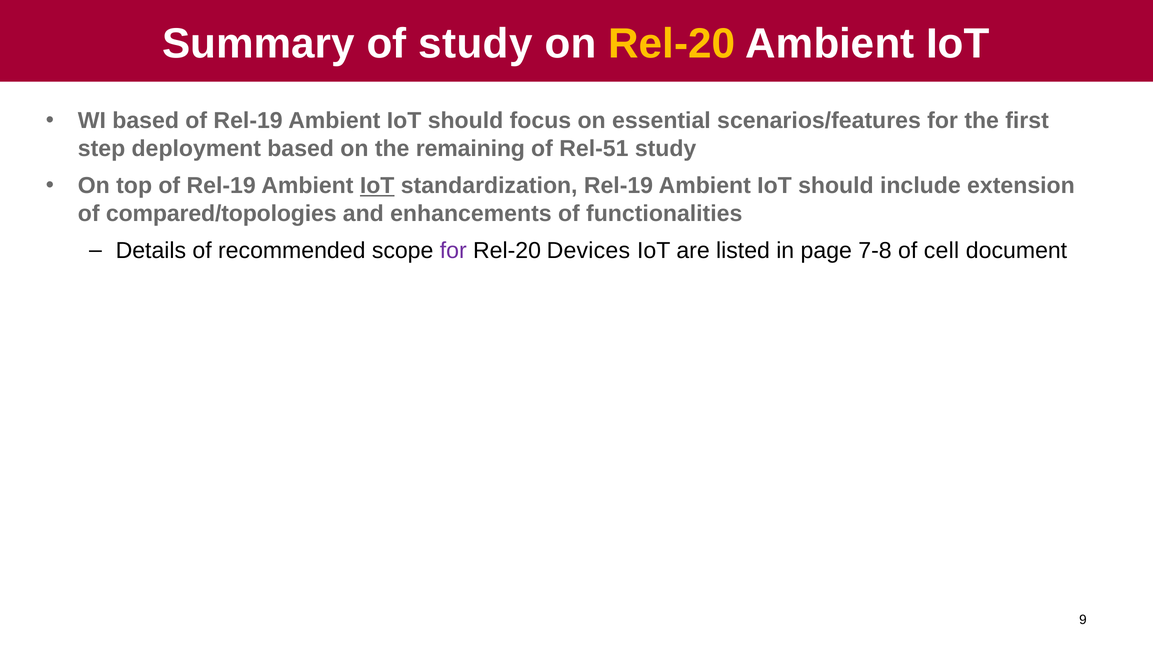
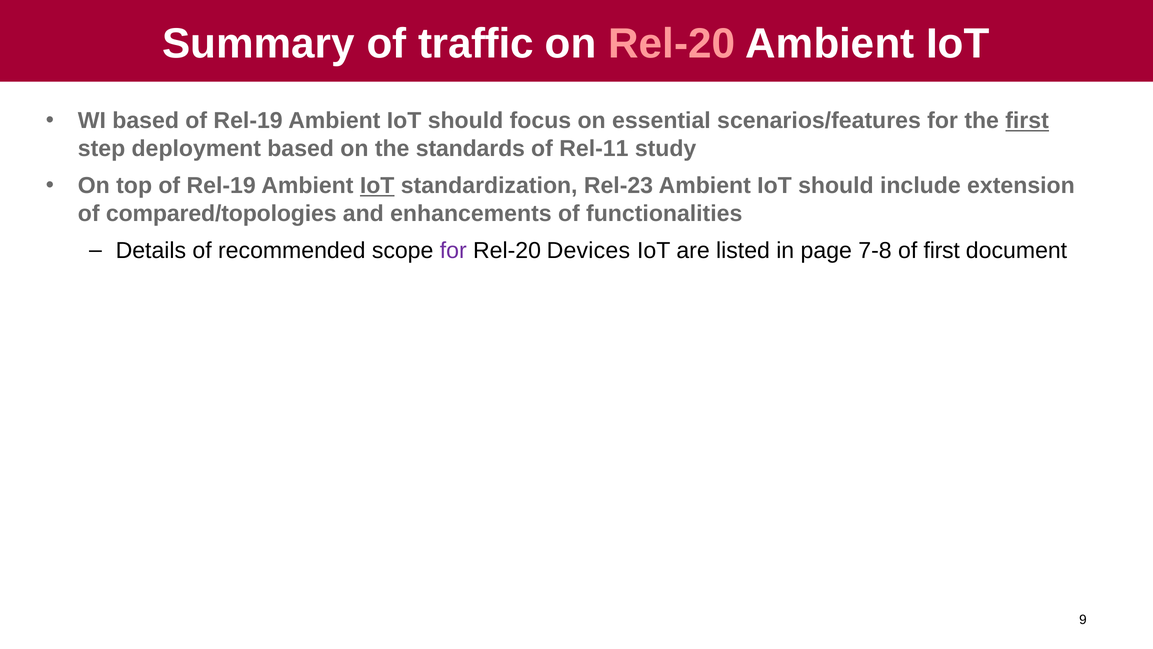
of study: study -> traffic (476, 44)
Rel-20 colour: yellow -> pink (672, 44)
first underline: none -> present (1027, 121)
remaining: remaining -> standards (470, 148)
Rel-51: Rel-51 -> Rel-11 (594, 148)
standardization Rel-19: Rel-19 -> Rel-23 (618, 186)
of cell: cell -> first (942, 251)
